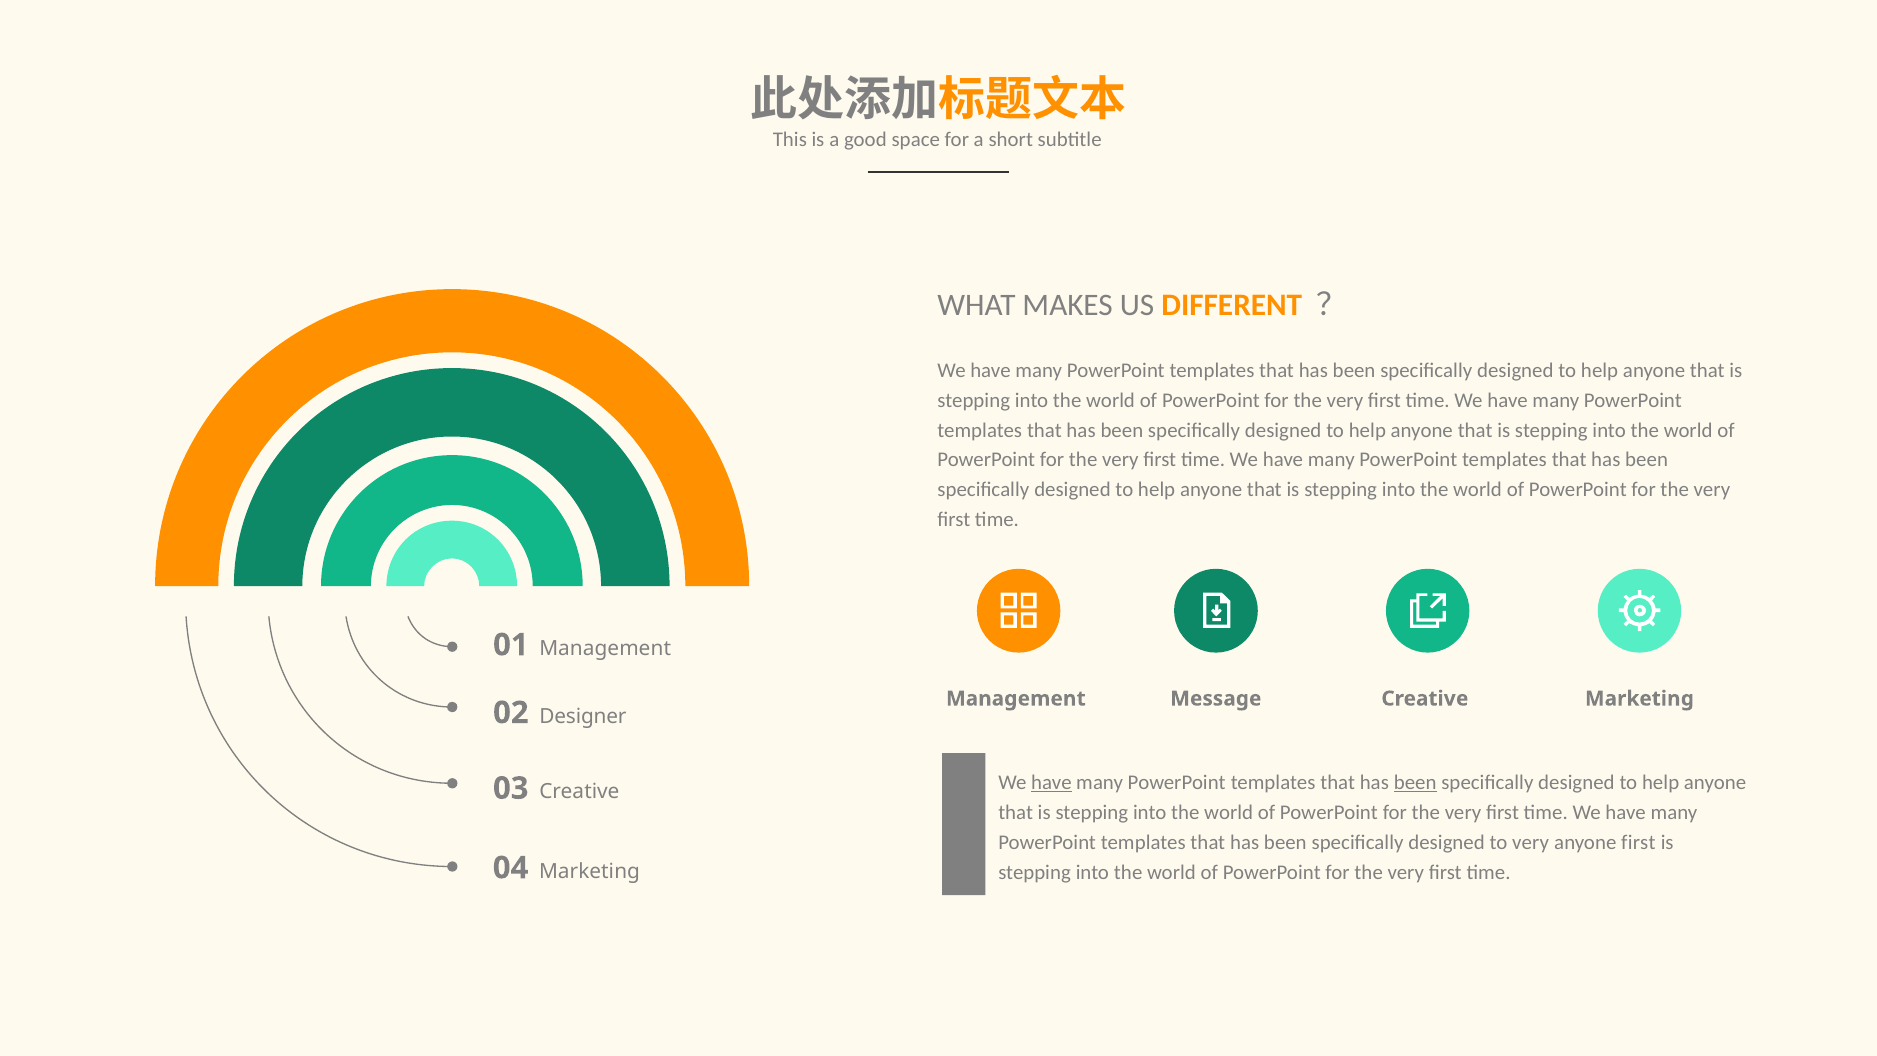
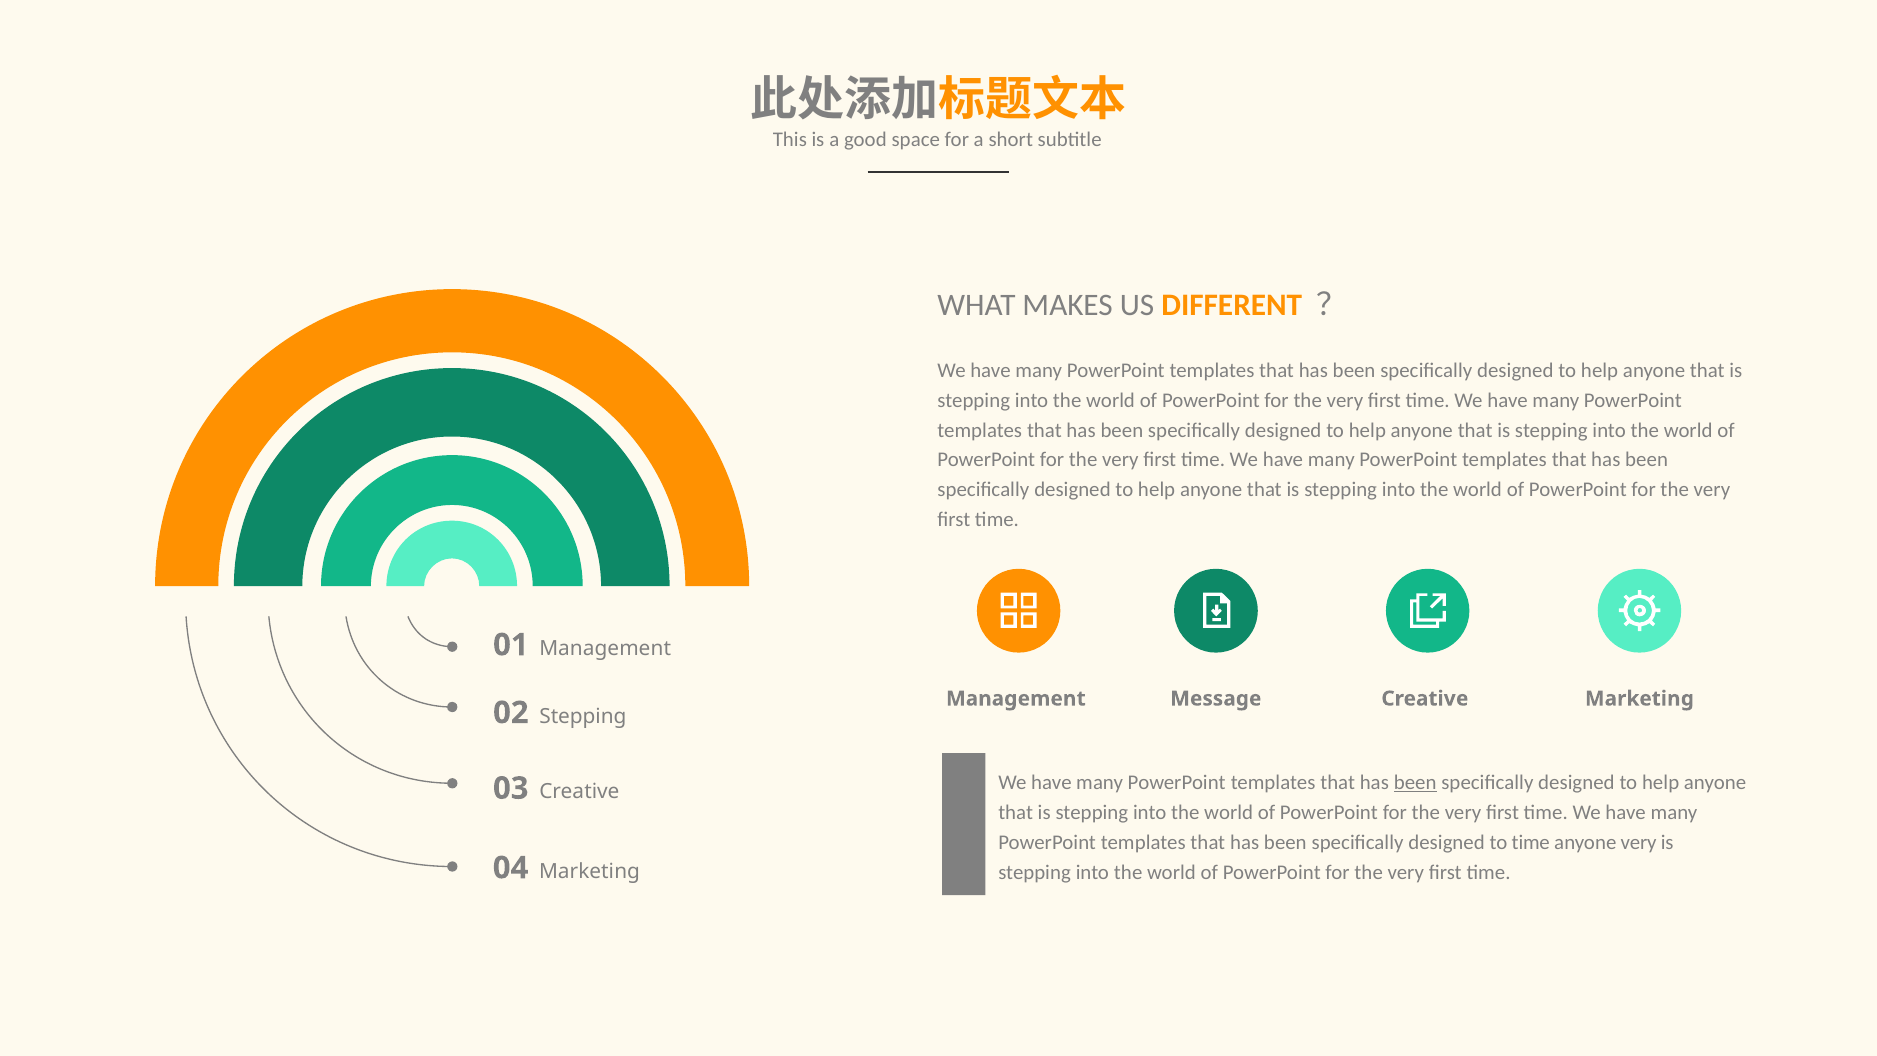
02 Designer: Designer -> Stepping (583, 716)
have underline: present -> none (1051, 783)
to very: very -> time (1531, 842)
anyone first: first -> very (1639, 842)
